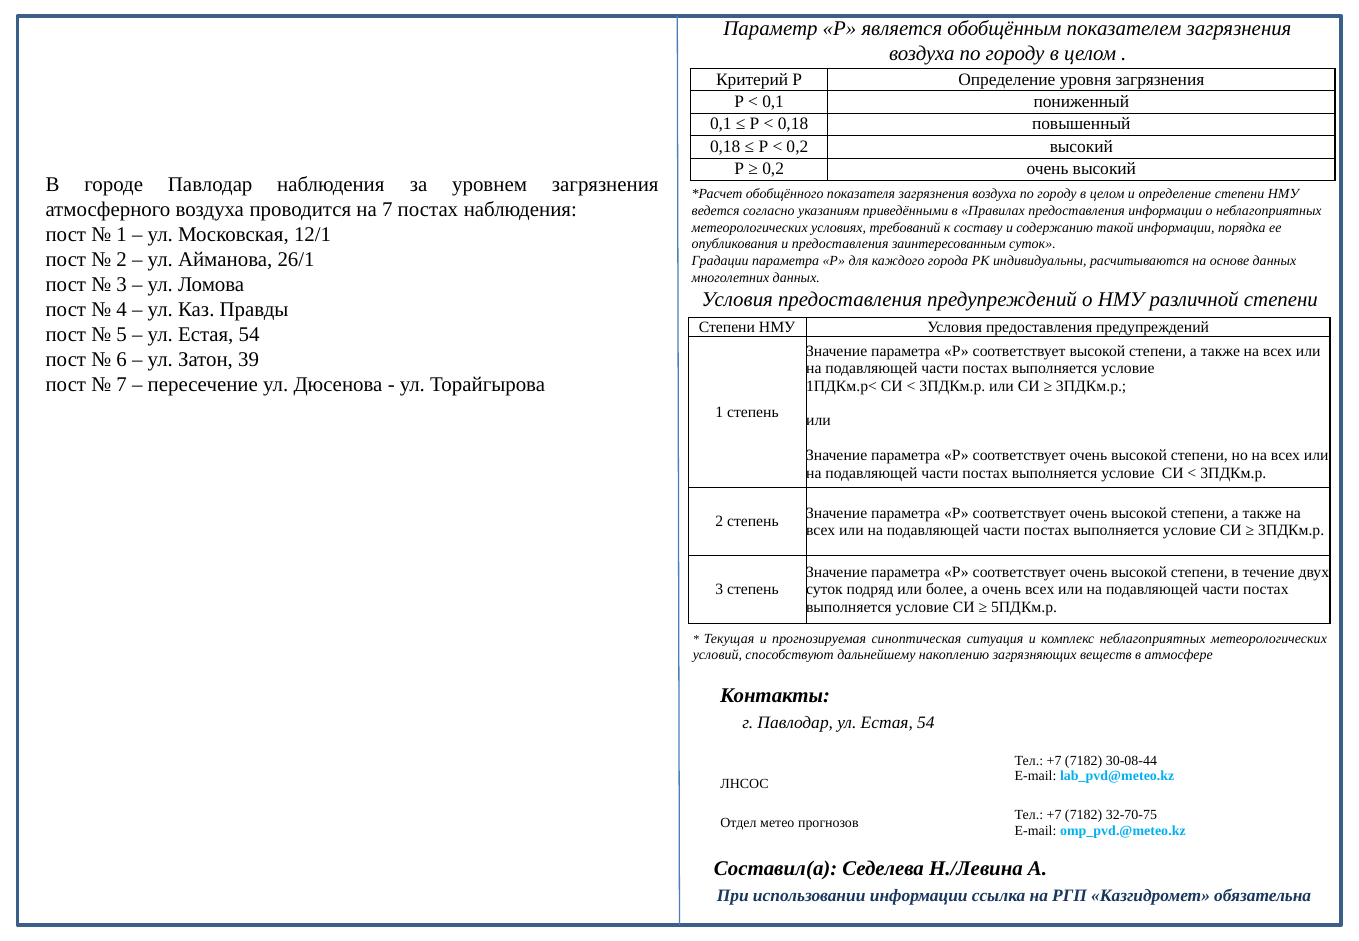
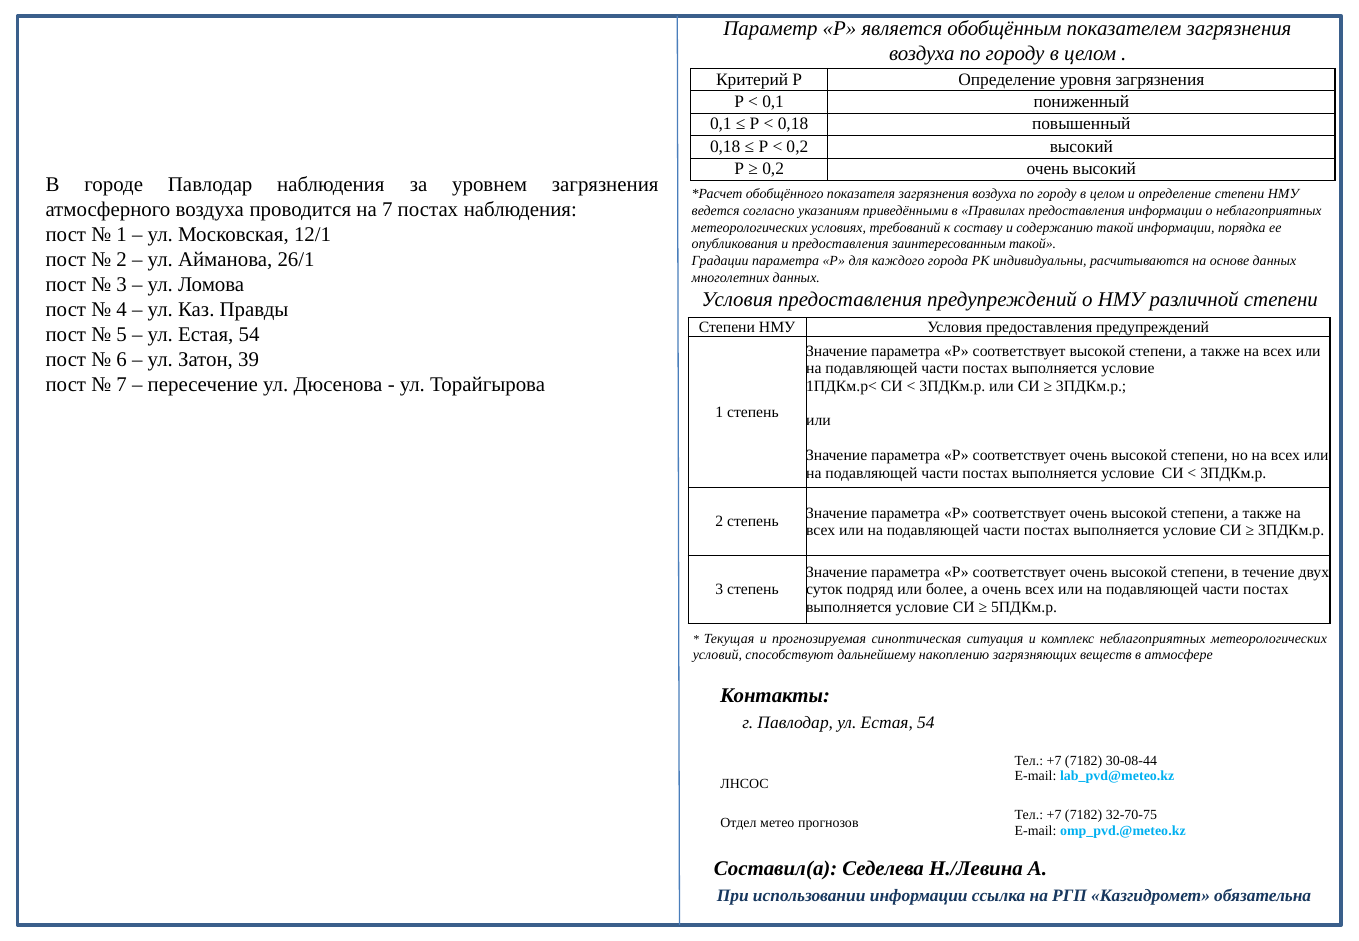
заинтересованным суток: суток -> такой (1033, 244)
